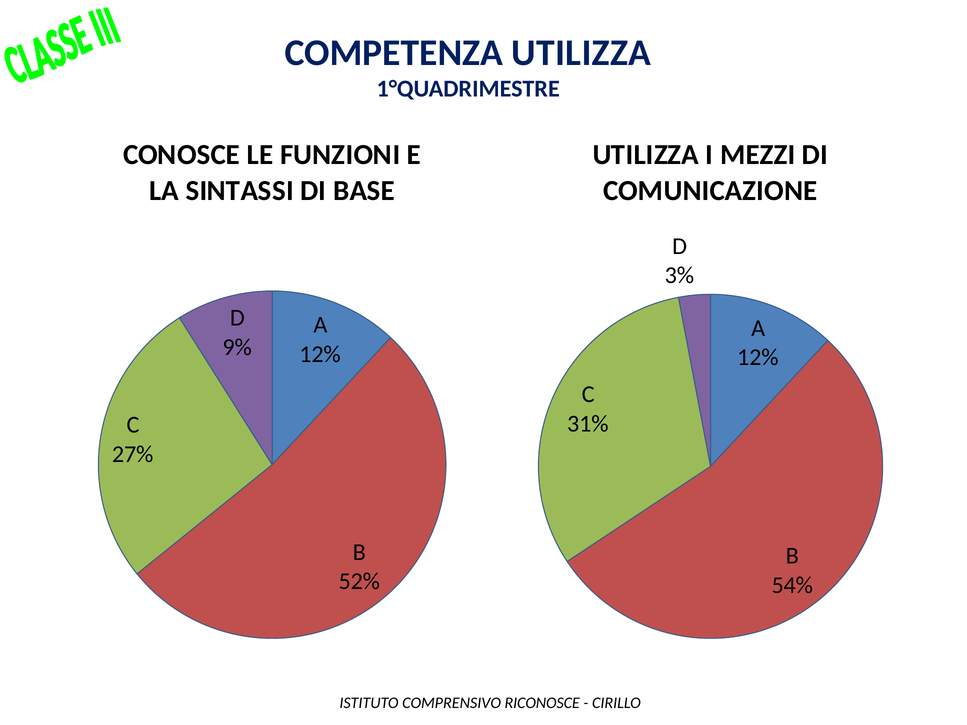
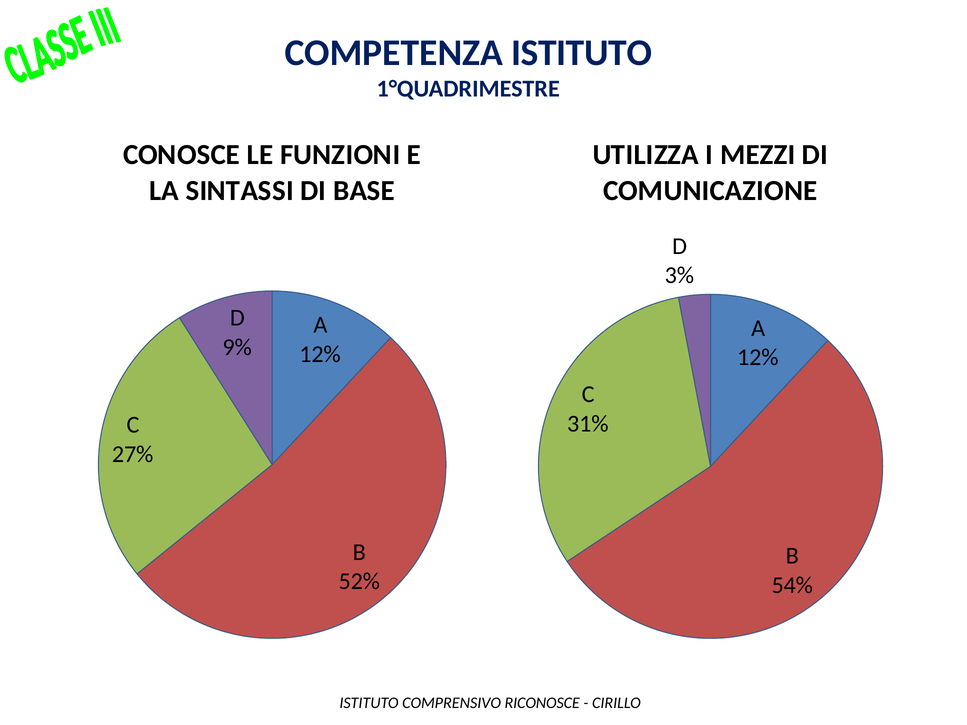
COMPETENZA UTILIZZA: UTILIZZA -> ISTITUTO (582, 53)
